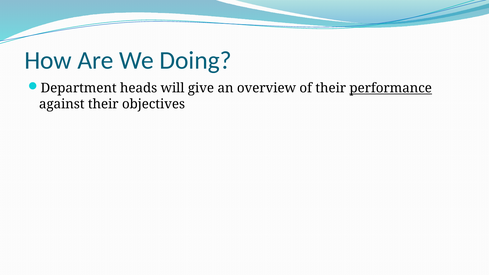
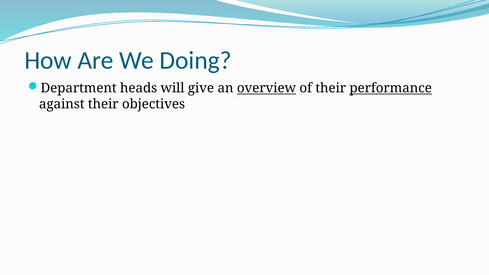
overview underline: none -> present (266, 88)
